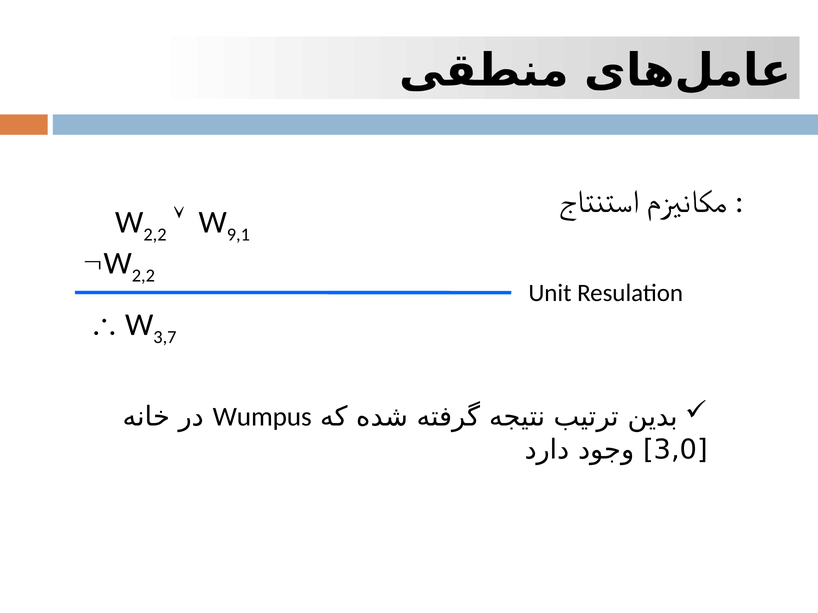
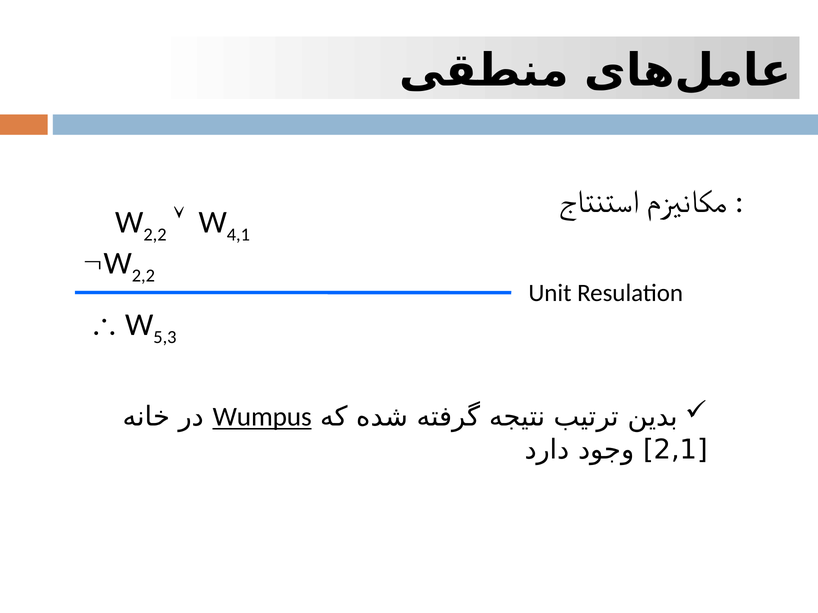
9,1: 9,1 -> 4,1 (238, 235)
3,7: 3,7 -> 5,3 (165, 337)
Wumpus underline: none -> present (262, 417)
3,0: 3,0 -> 2,1 (675, 450)
